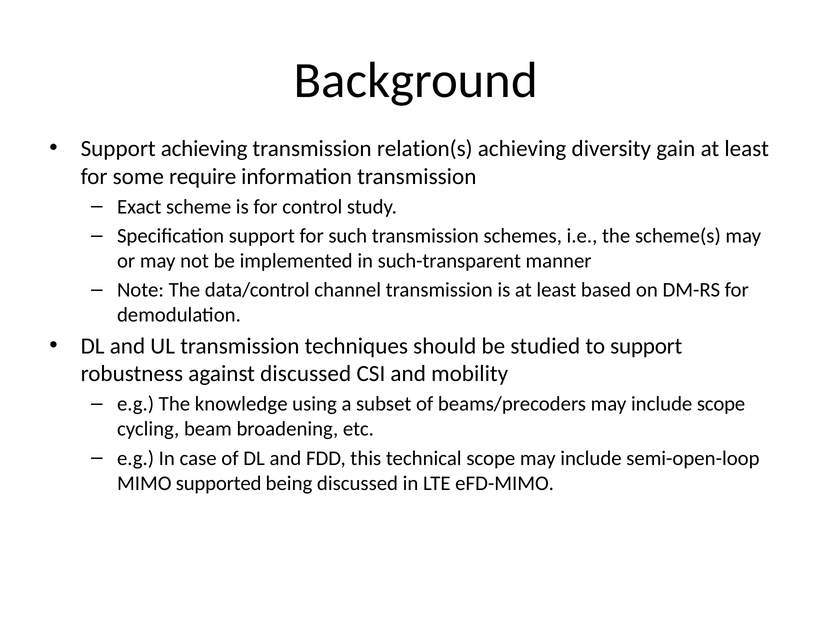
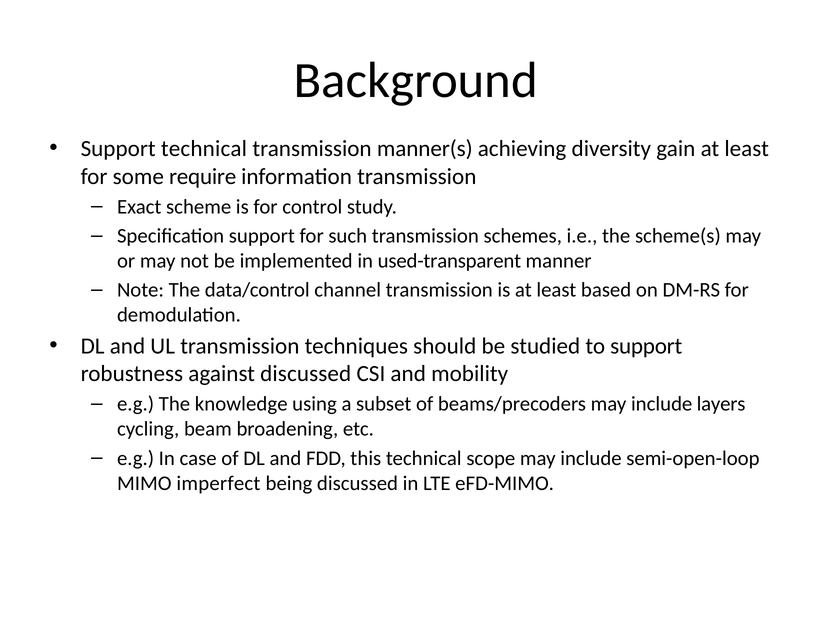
Support achieving: achieving -> technical (204, 149)
relation(s: relation(s -> manner(s (425, 149)
such-transparent: such-transparent -> used-transparent (449, 261)
include scope: scope -> layers (721, 404)
supported: supported -> imperfect (218, 483)
